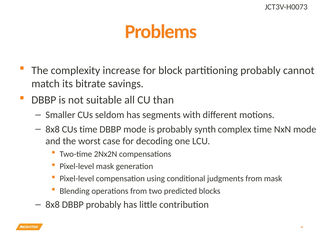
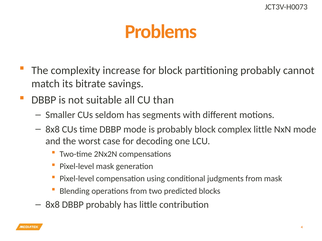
probably synth: synth -> block (205, 130)
complex time: time -> little (263, 130)
